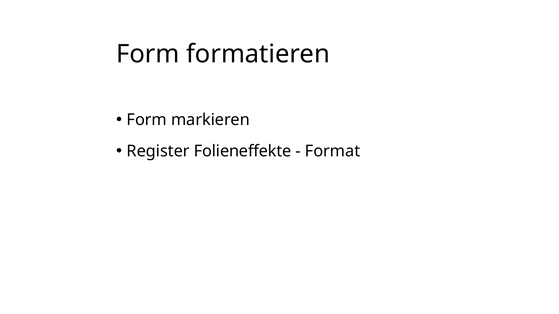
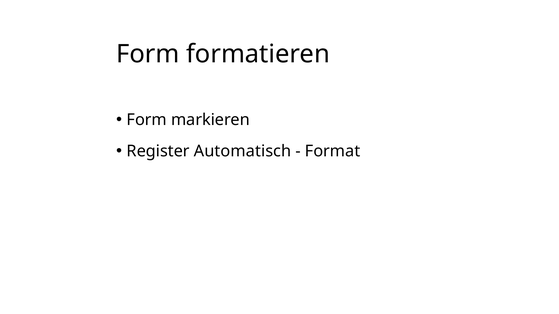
Folieneffekte: Folieneffekte -> Automatisch (243, 151)
